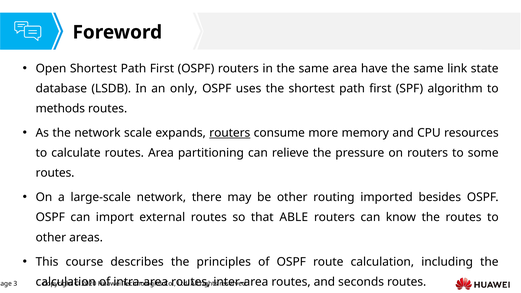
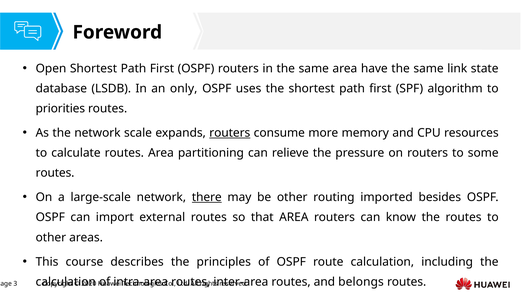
methods: methods -> priorities (60, 109)
there underline: none -> present (207, 197)
that ABLE: ABLE -> AREA (294, 217)
seconds: seconds -> belongs (361, 282)
